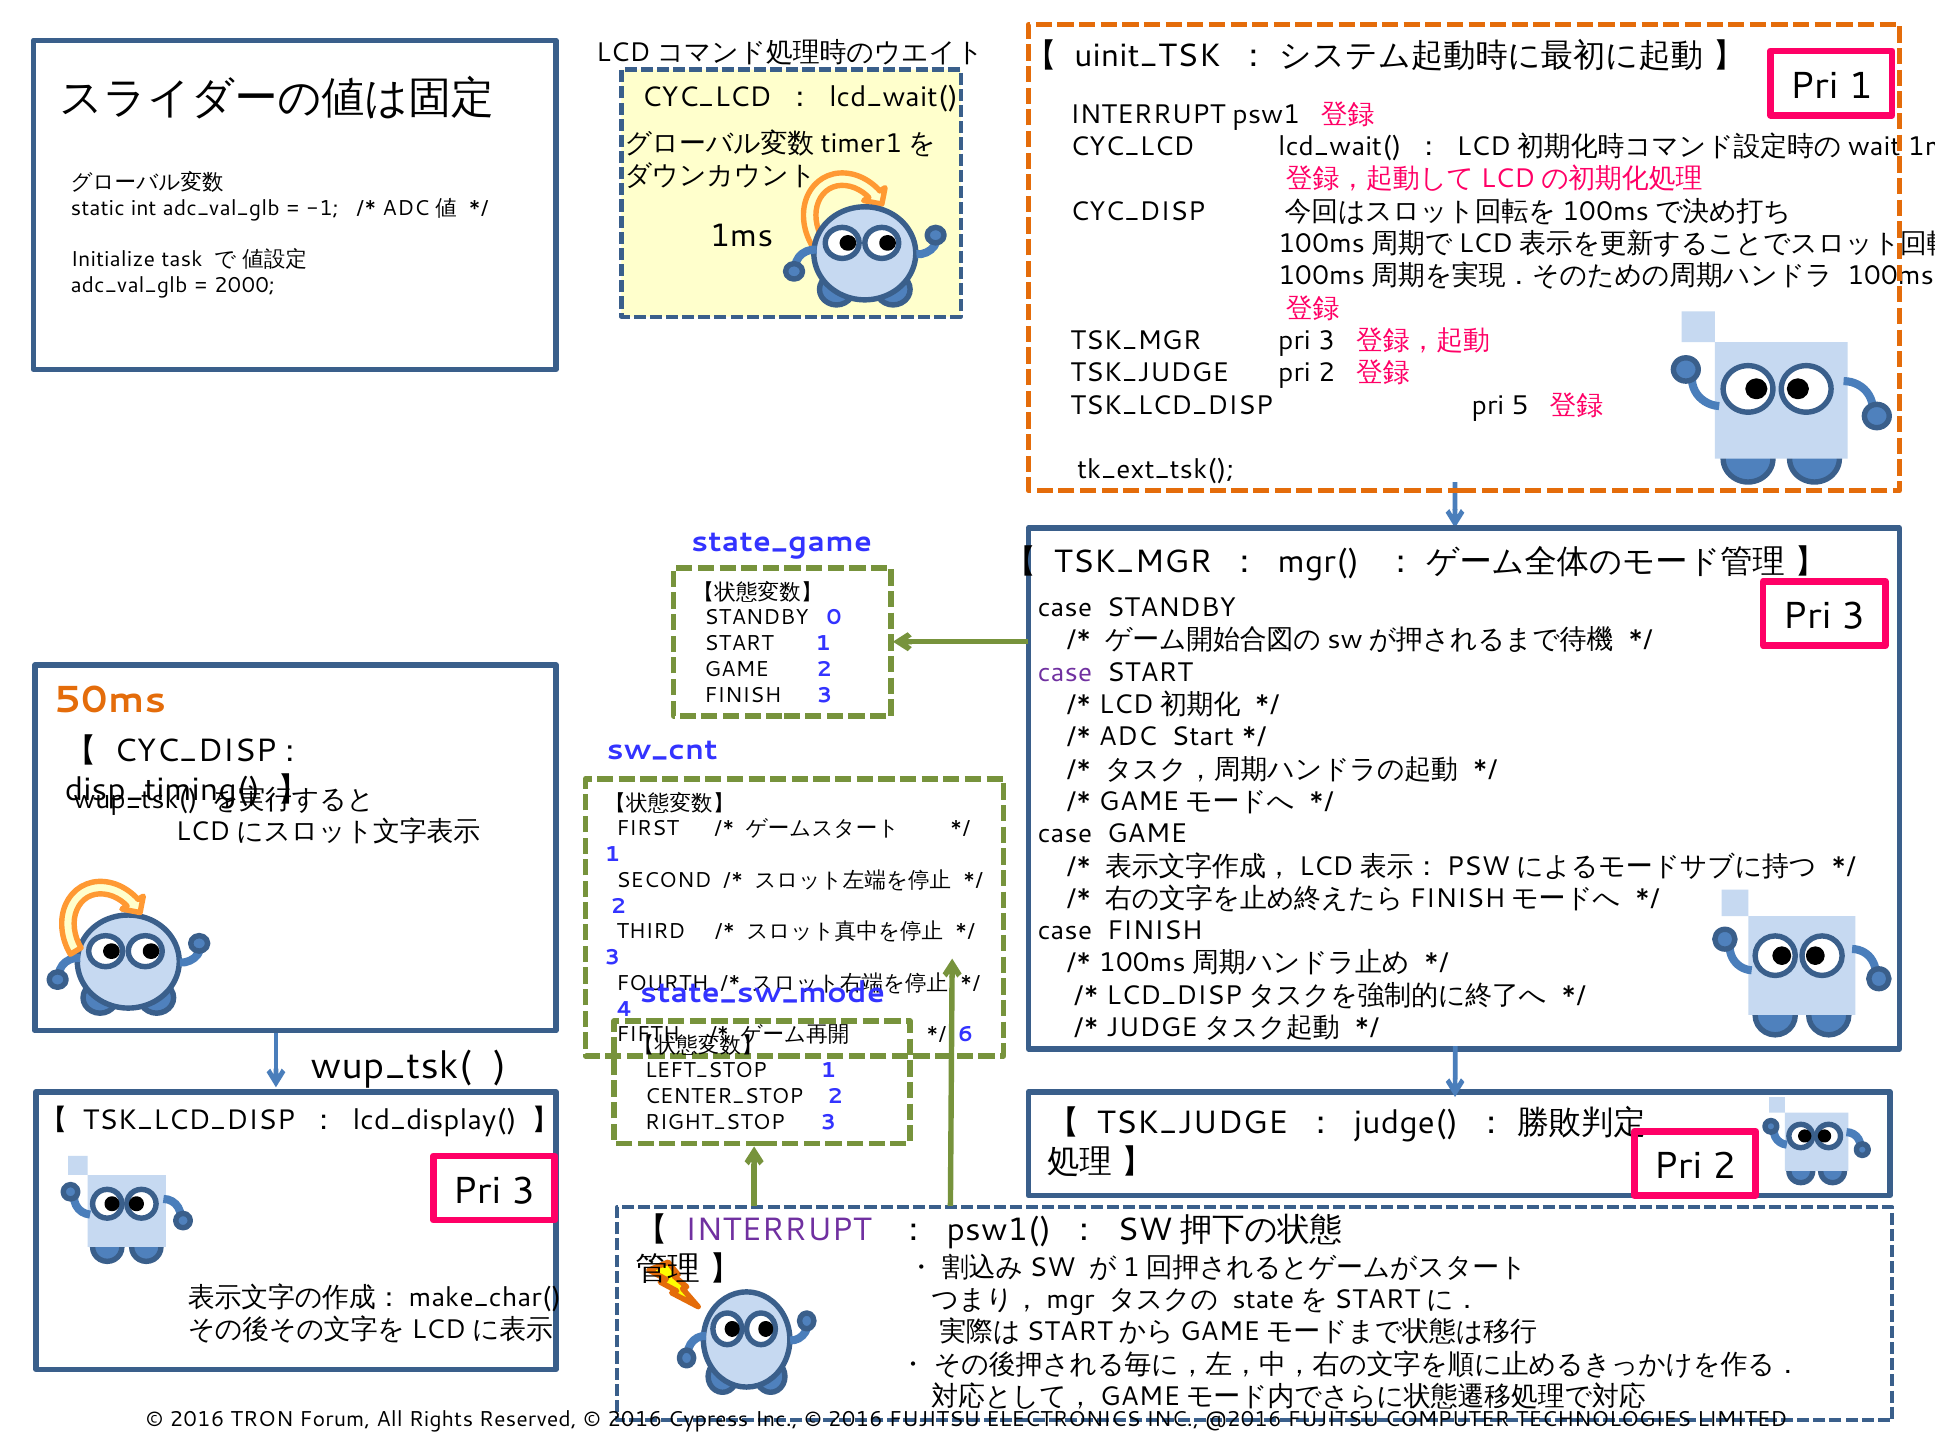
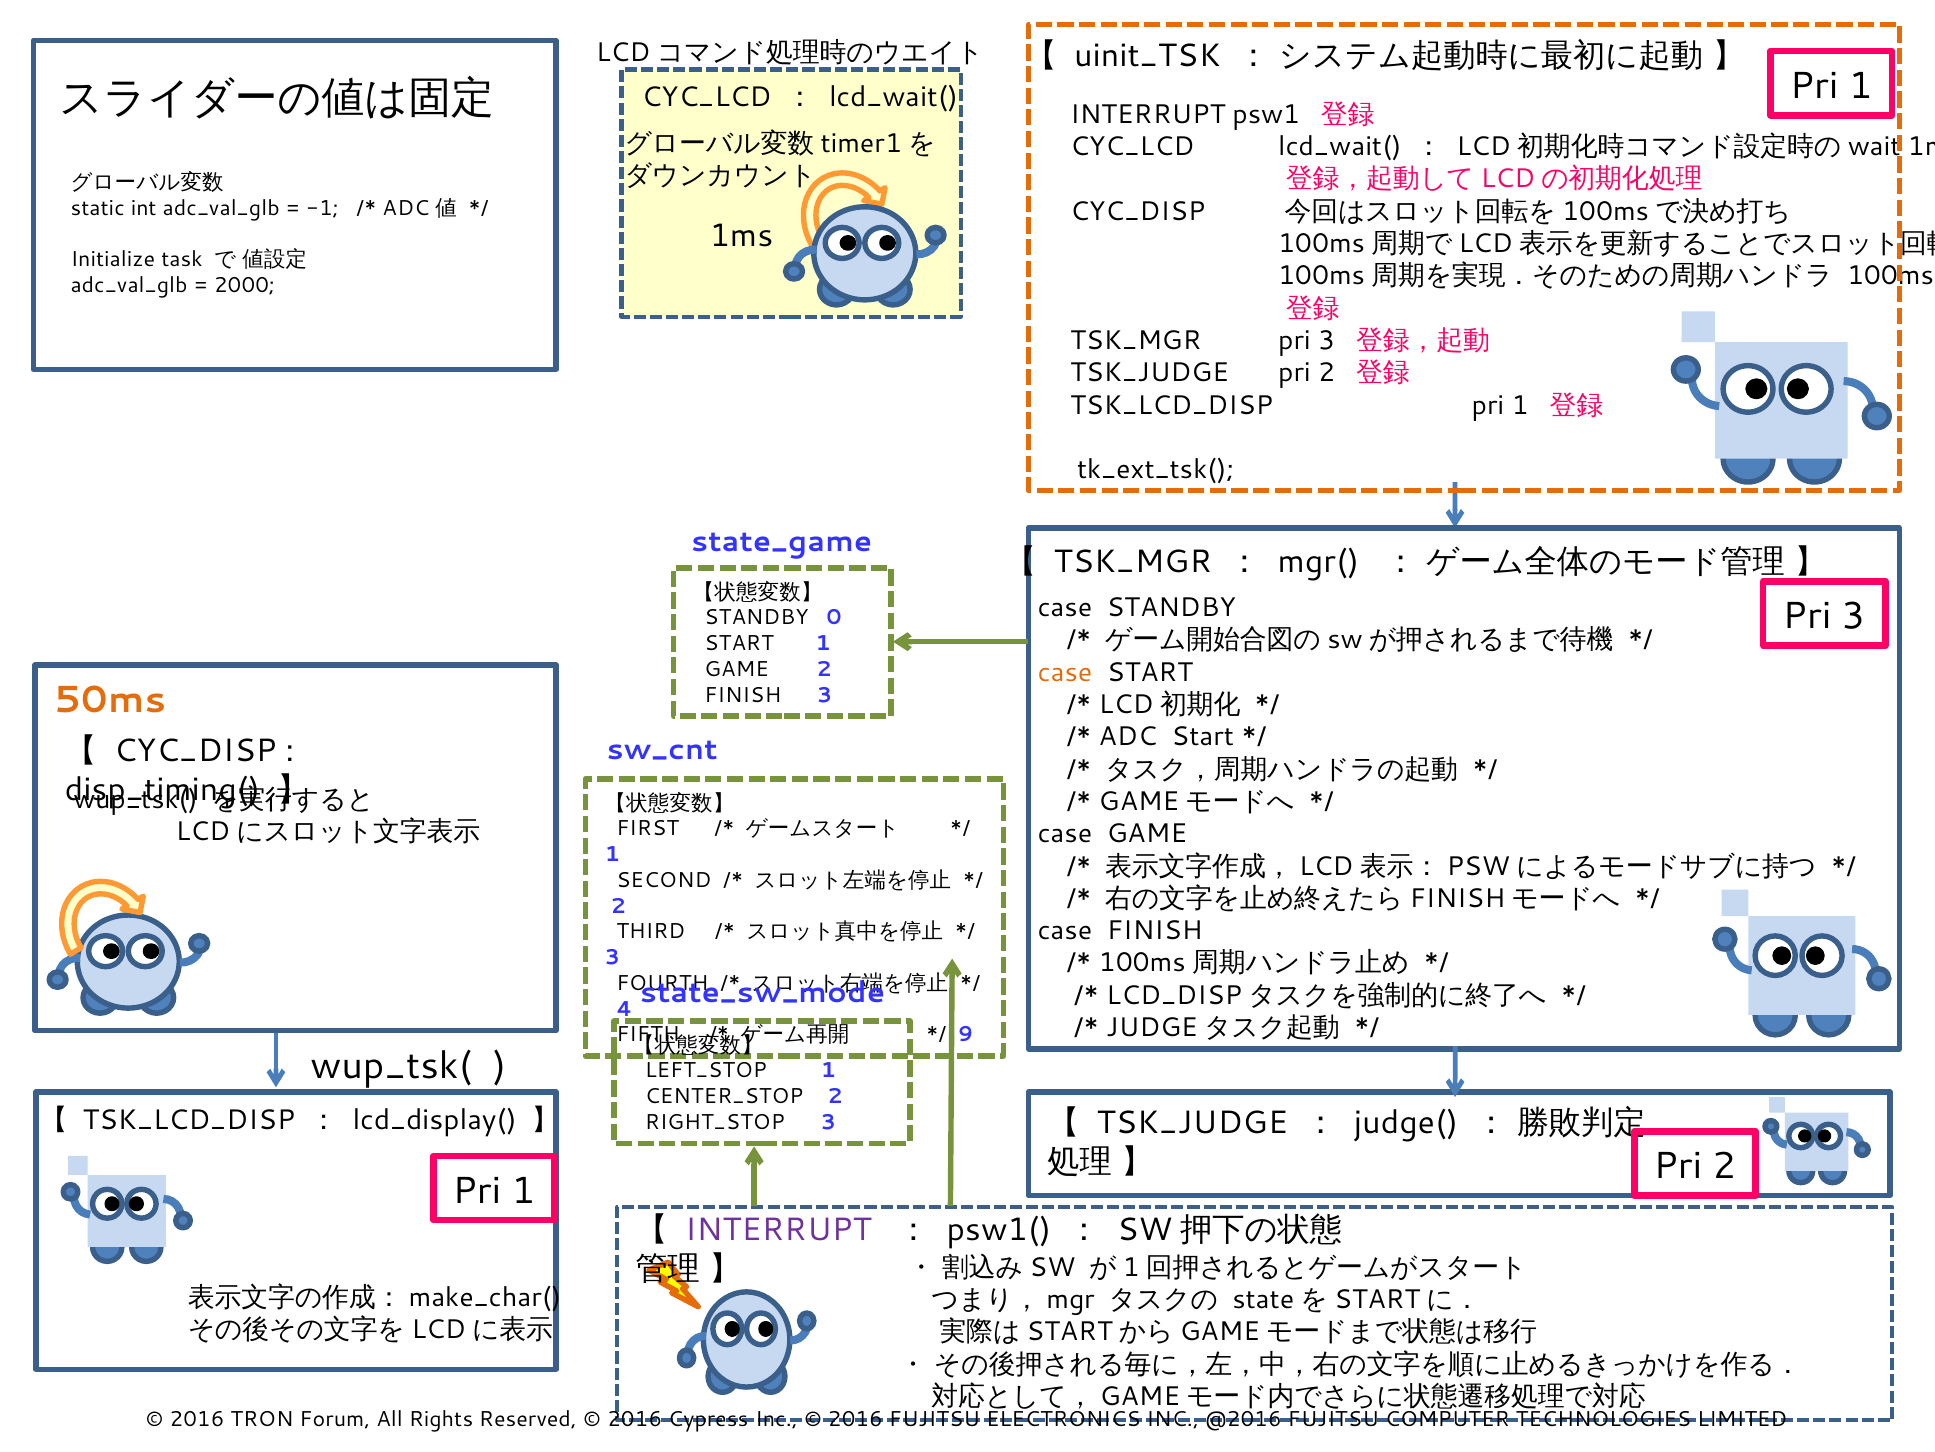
TSK_LCD_DISP pri 5: 5 -> 1 (1520, 405)
case colour: purple -> orange (1065, 672)
6: 6 -> 9 (966, 1034)
3: 3 -> 1 (523, 1190)
